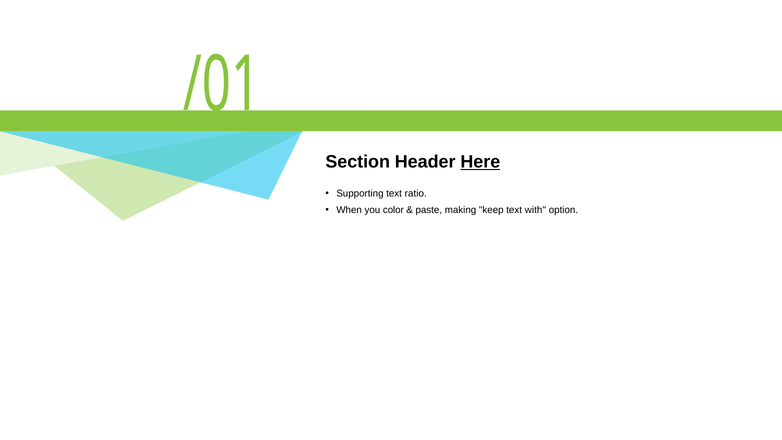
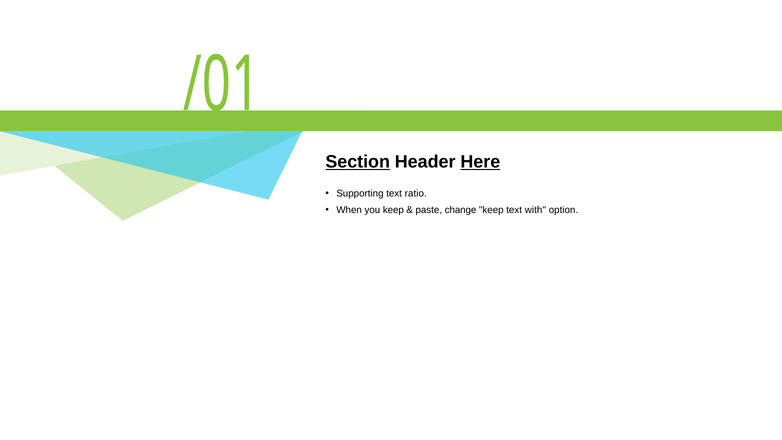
Section underline: none -> present (358, 162)
you color: color -> keep (393, 210)
making: making -> change (461, 210)
